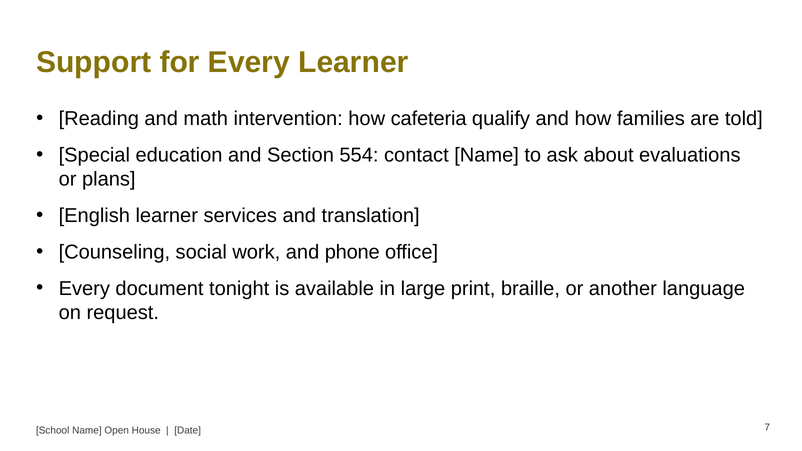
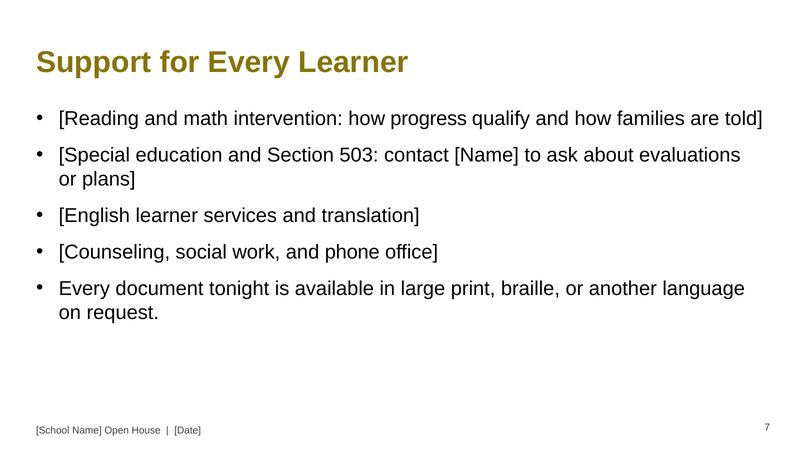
cafeteria: cafeteria -> progress (429, 119)
554: 554 -> 503 (359, 155)
